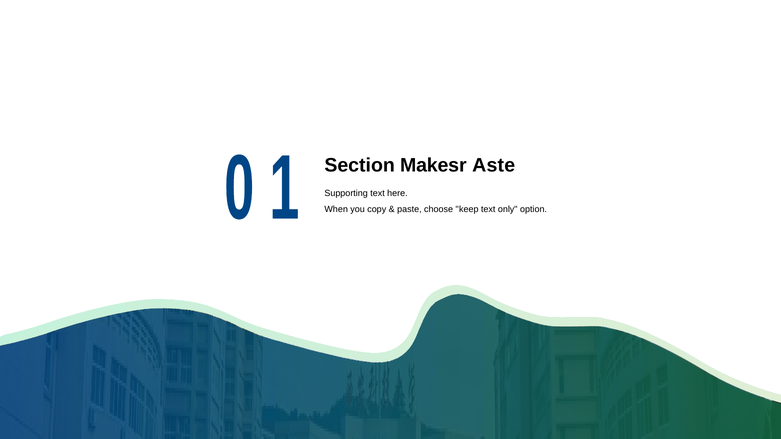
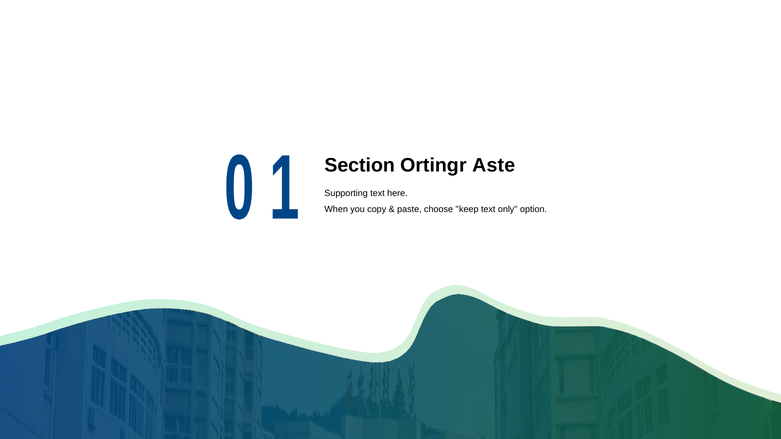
Makes: Makes -> Orting (429, 165)
